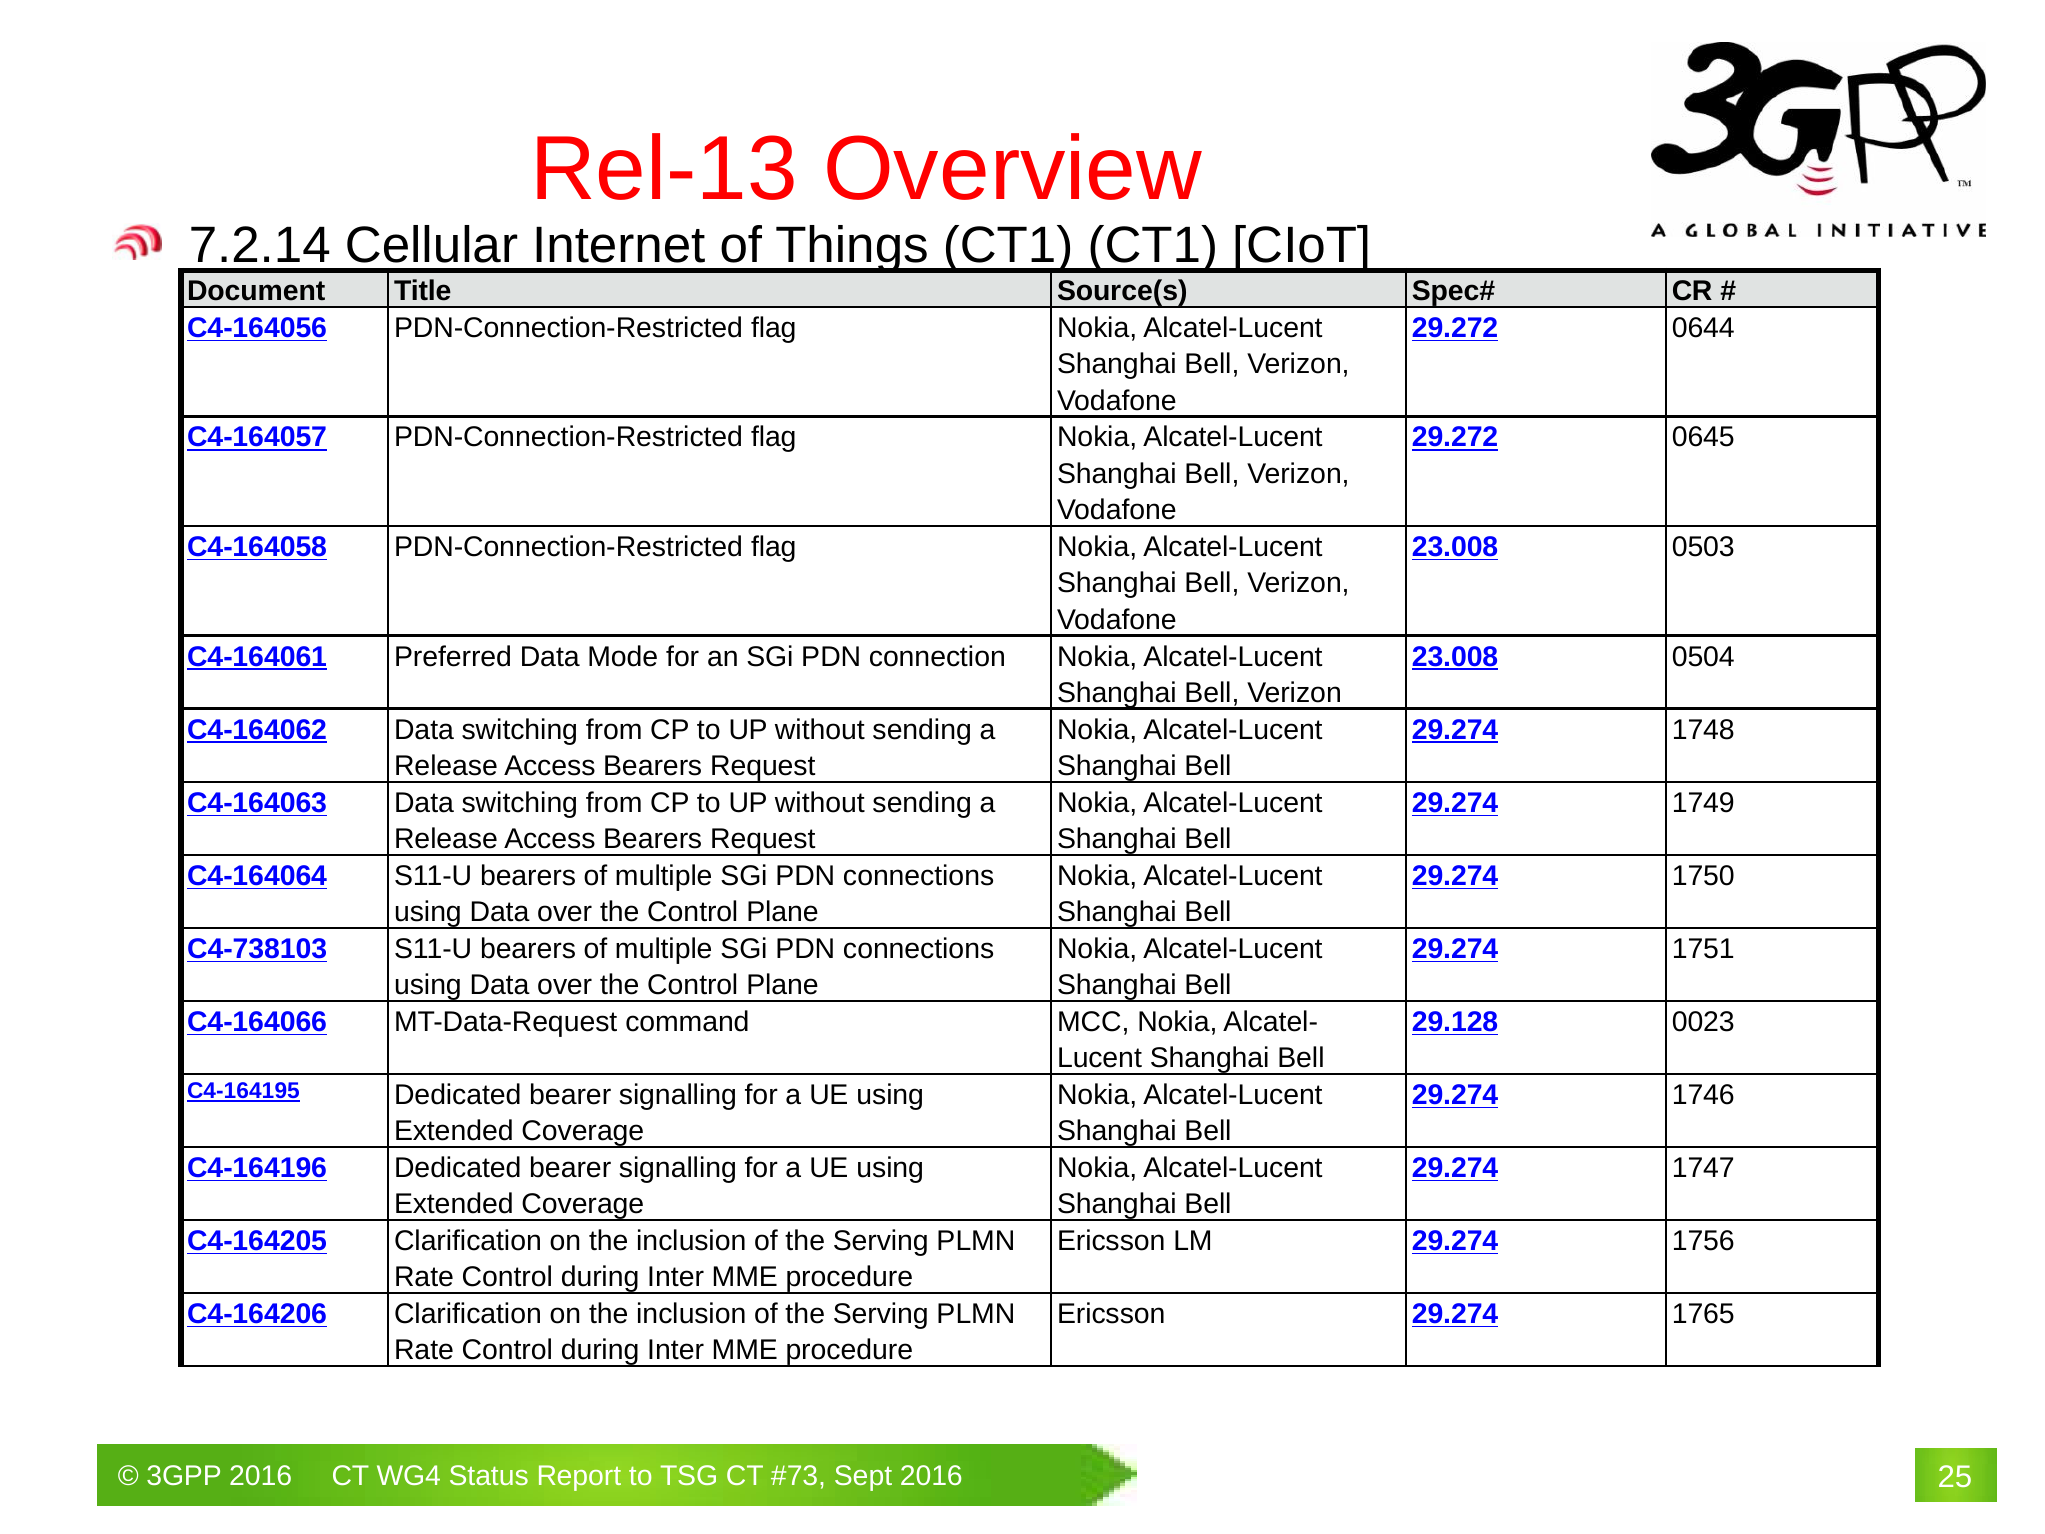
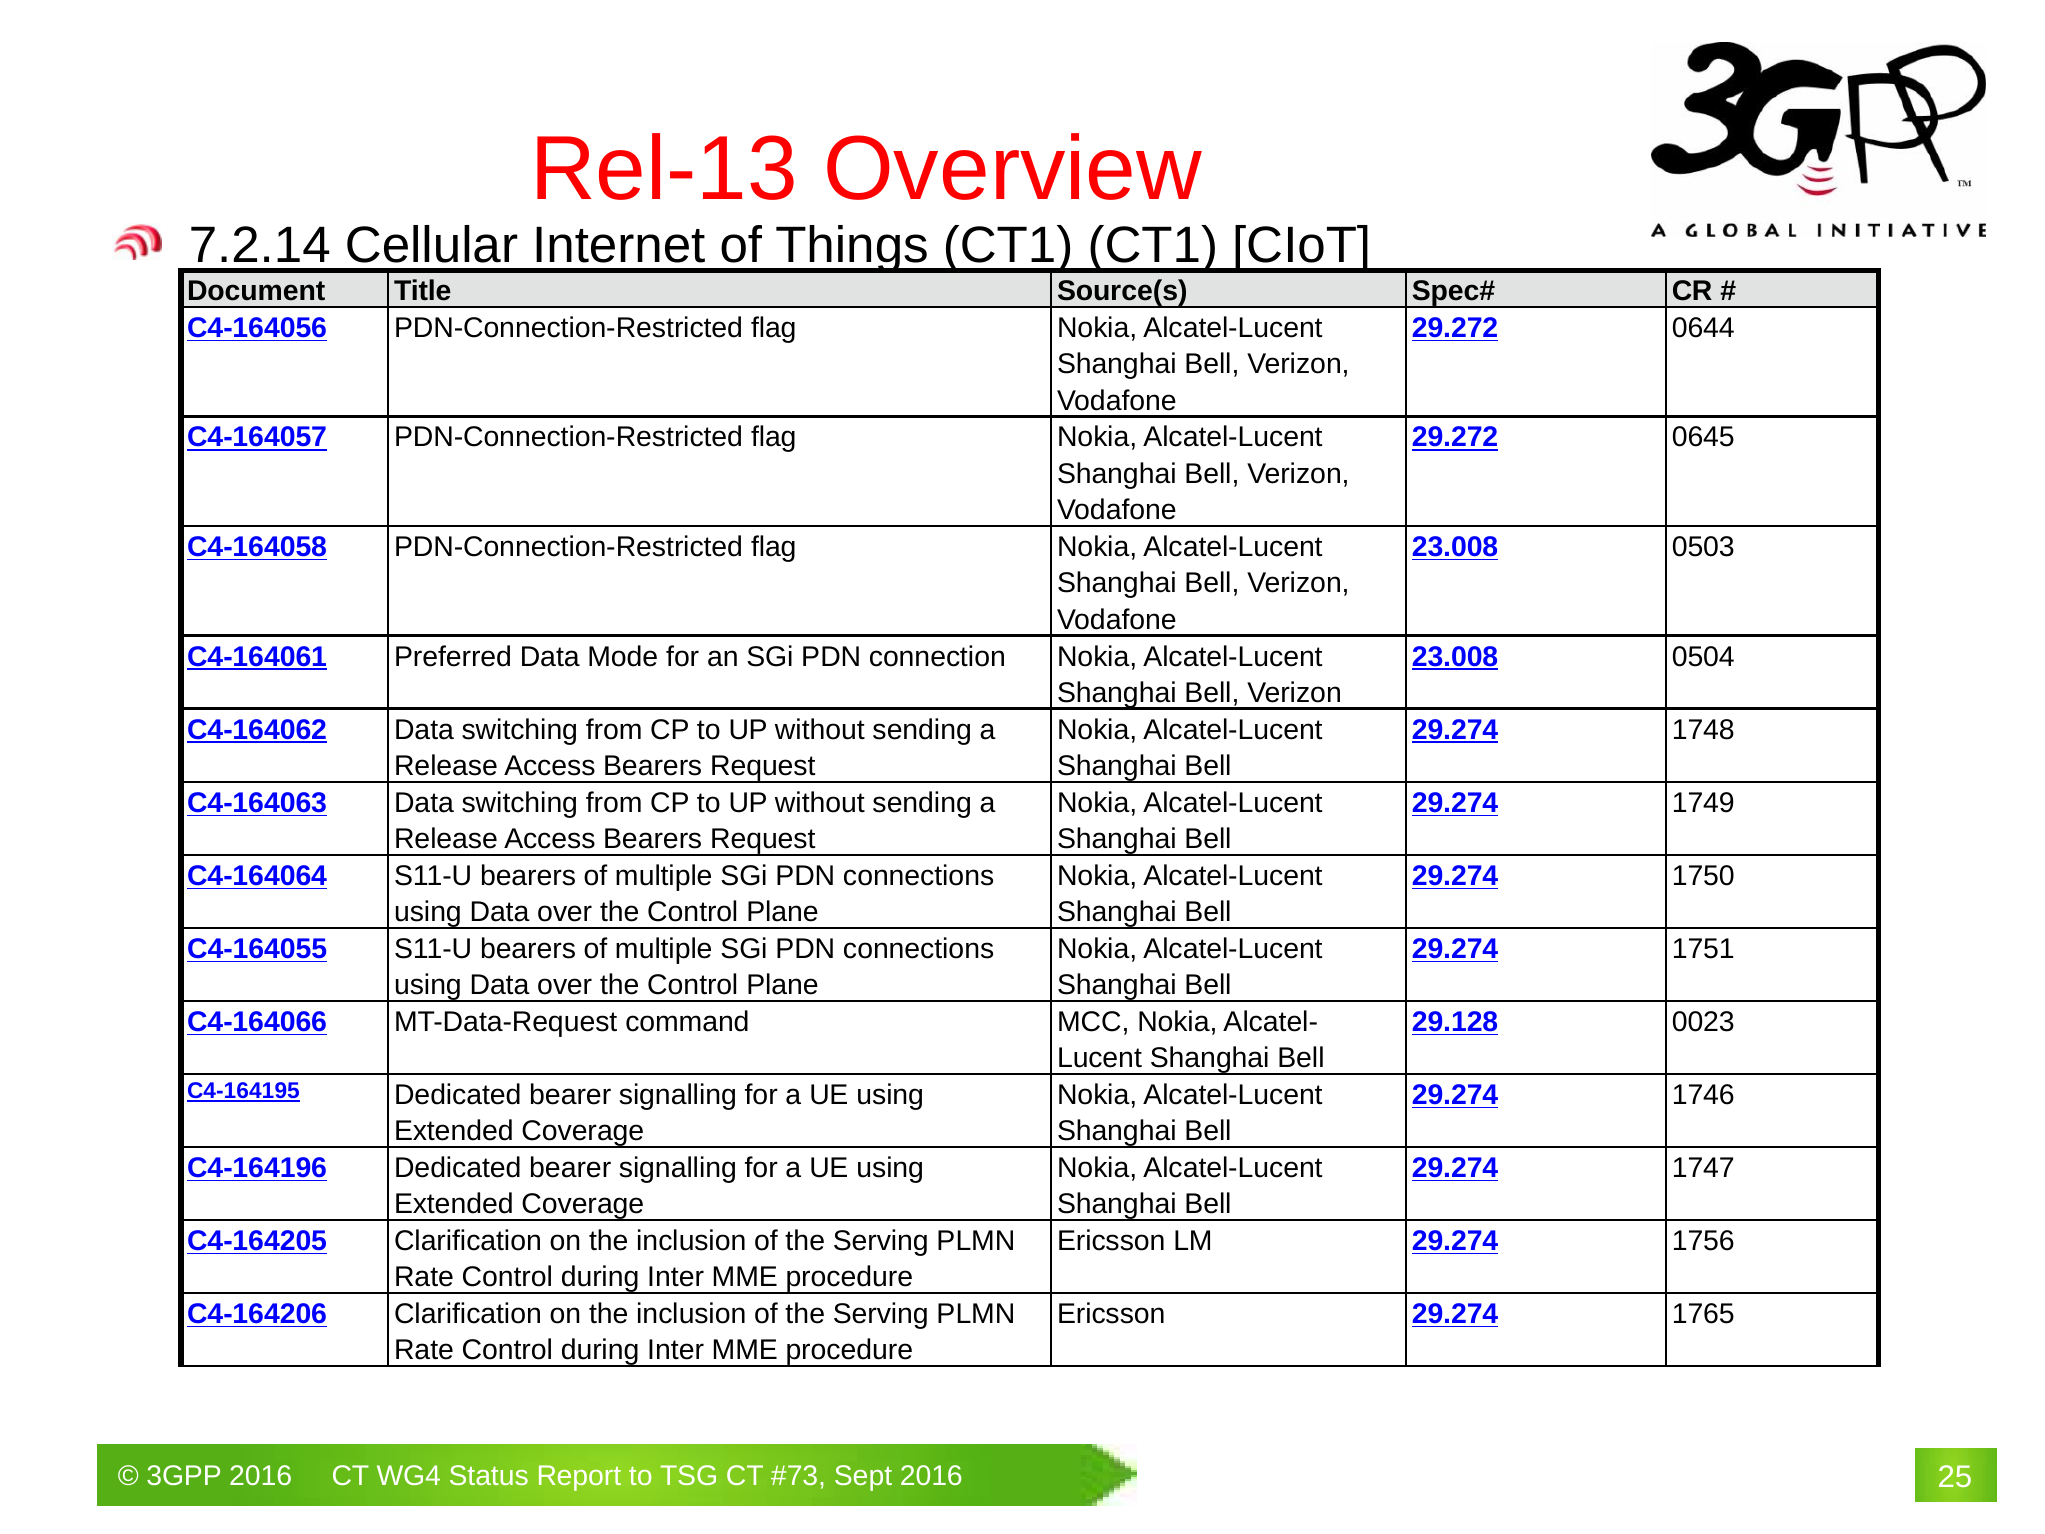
C4-738103: C4-738103 -> C4-164055 (257, 949)
